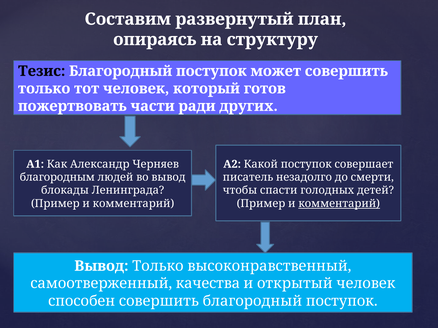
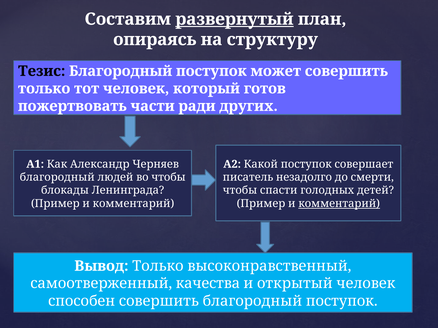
развернутый underline: none -> present (234, 19)
благородным: благородным -> благородный (57, 178)
во вывод: вывод -> чтобы (168, 178)
